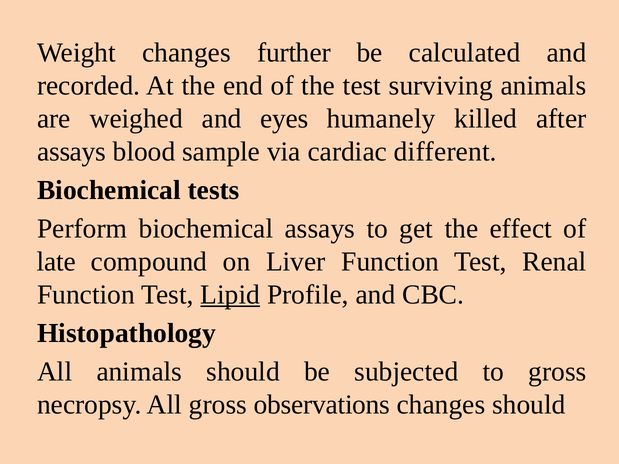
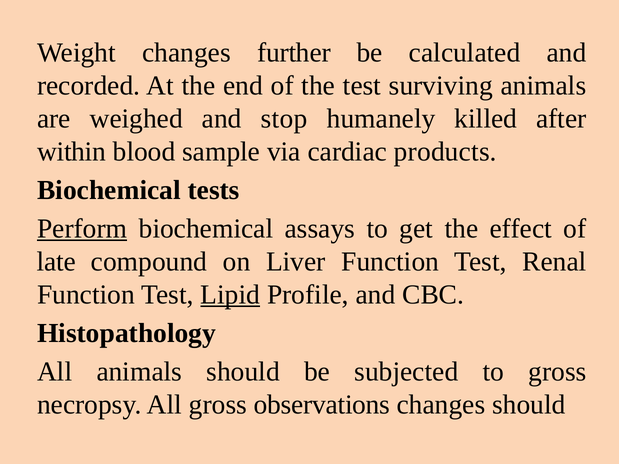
eyes: eyes -> stop (284, 119)
assays: assays -> within (72, 152)
different: different -> products (445, 152)
Perform underline: none -> present (82, 229)
